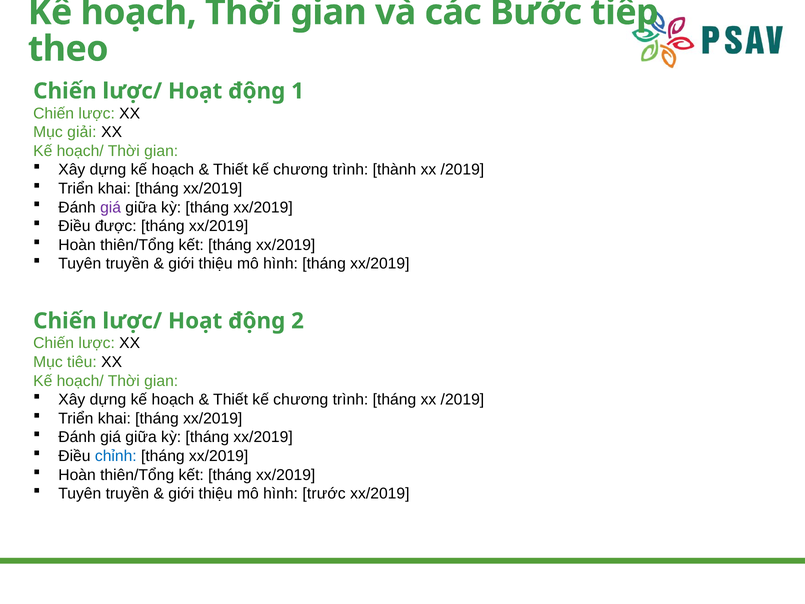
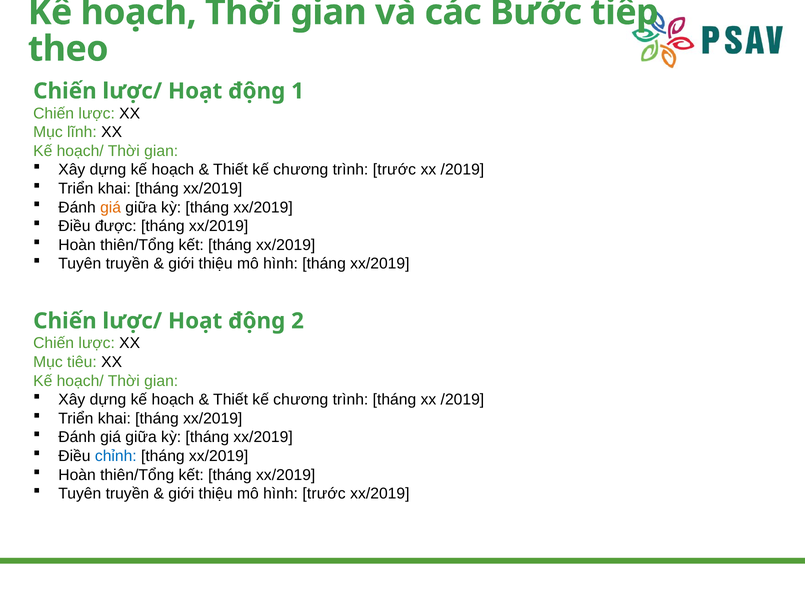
giải: giải -> lĩnh (82, 132)
trình thành: thành -> trước (394, 170)
giá colour: purple -> orange (111, 207)
